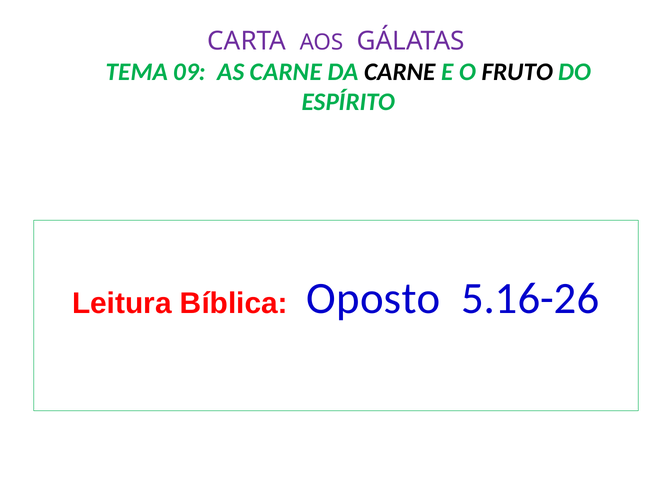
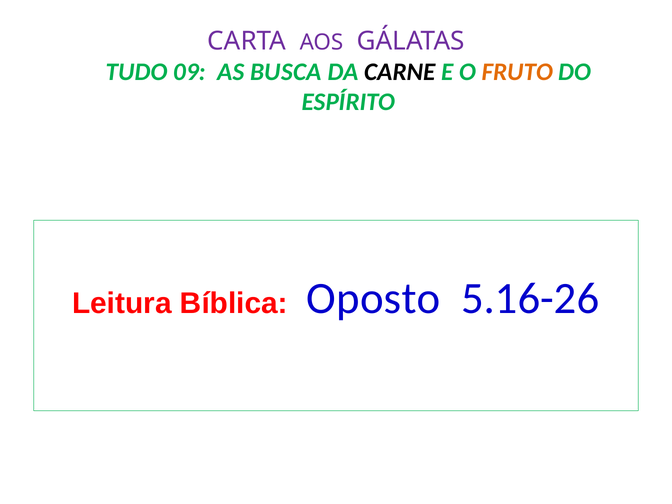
TEMA: TEMA -> TUDO (137, 72)
AS CARNE: CARNE -> BUSCA (286, 72)
FRUTO colour: black -> orange (517, 72)
